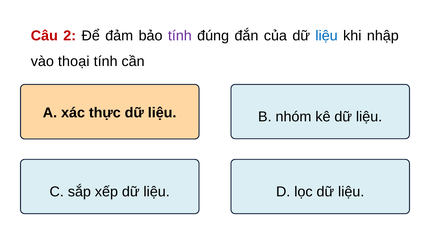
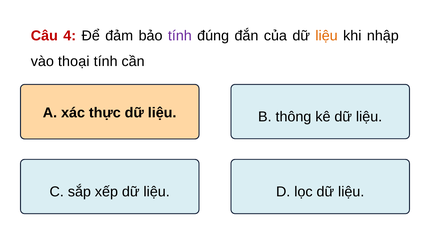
2: 2 -> 4 (70, 36)
liệu colour: blue -> orange (327, 36)
nhóm: nhóm -> thông (293, 117)
